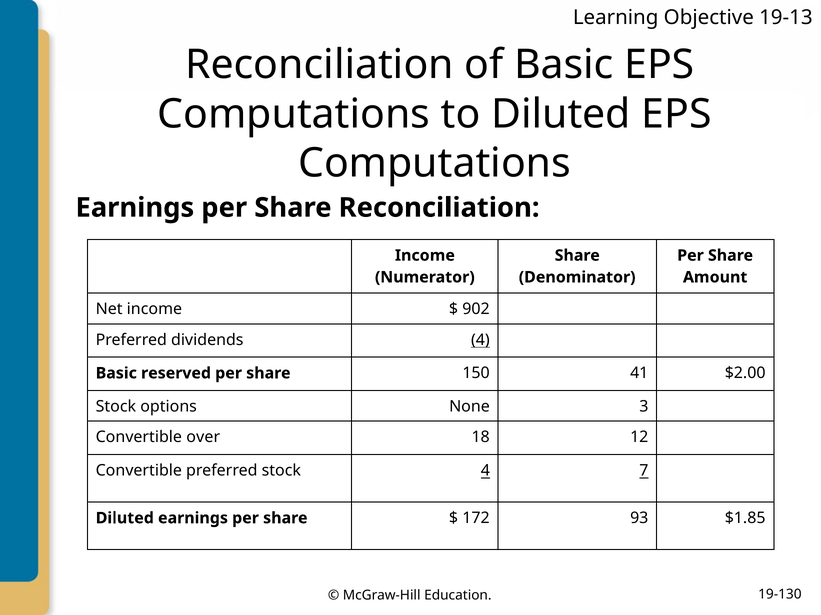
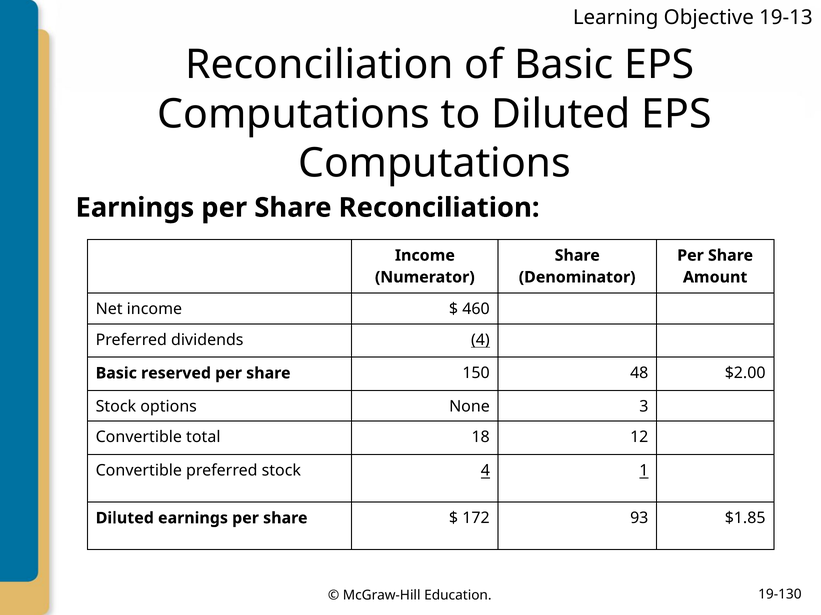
902: 902 -> 460 (476, 310)
41: 41 -> 48 (639, 374)
over: over -> total (203, 438)
7: 7 -> 1 (644, 471)
